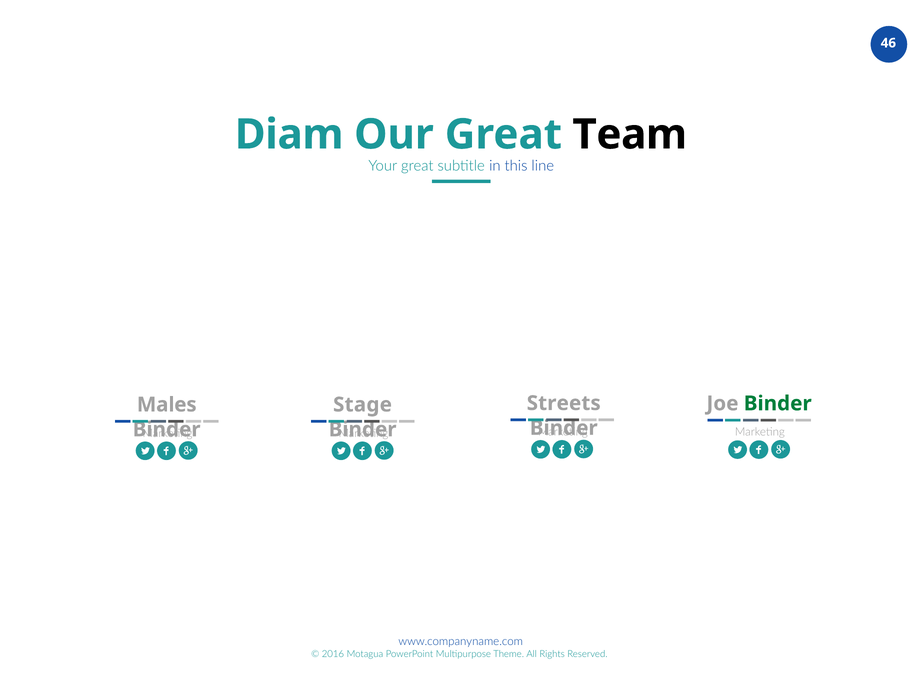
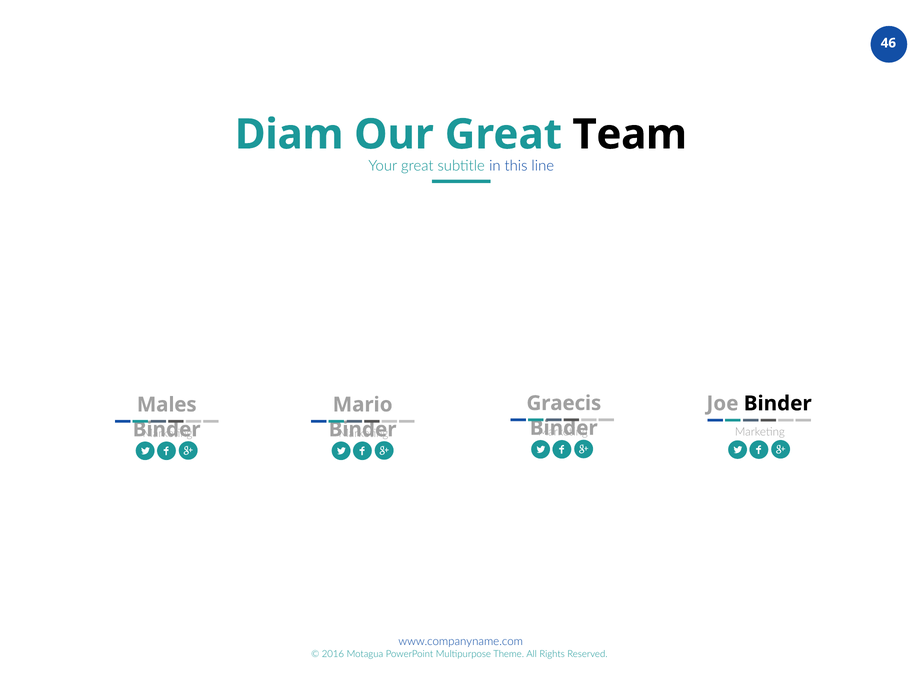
Streets: Streets -> Graecis (564, 403)
Binder colour: green -> black (778, 403)
Stage: Stage -> Mario (363, 405)
